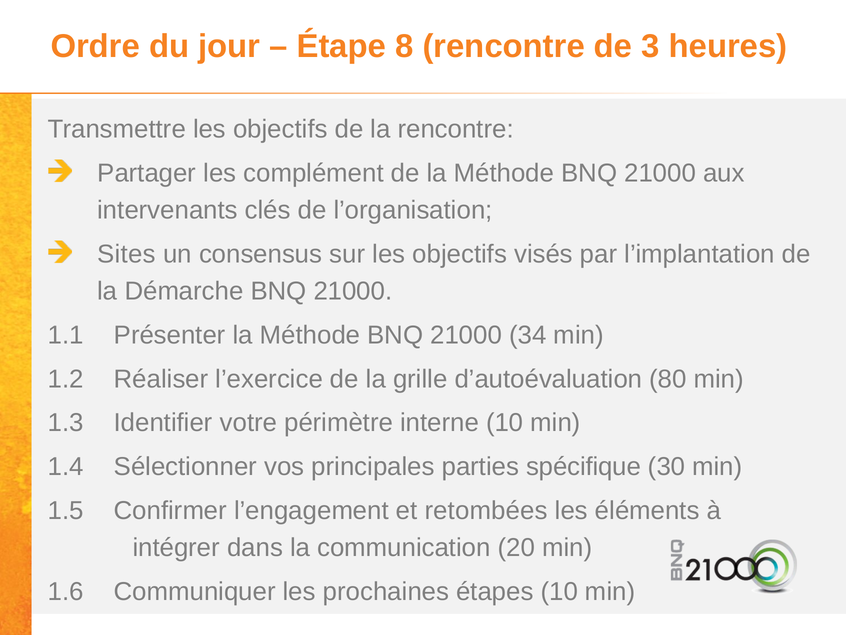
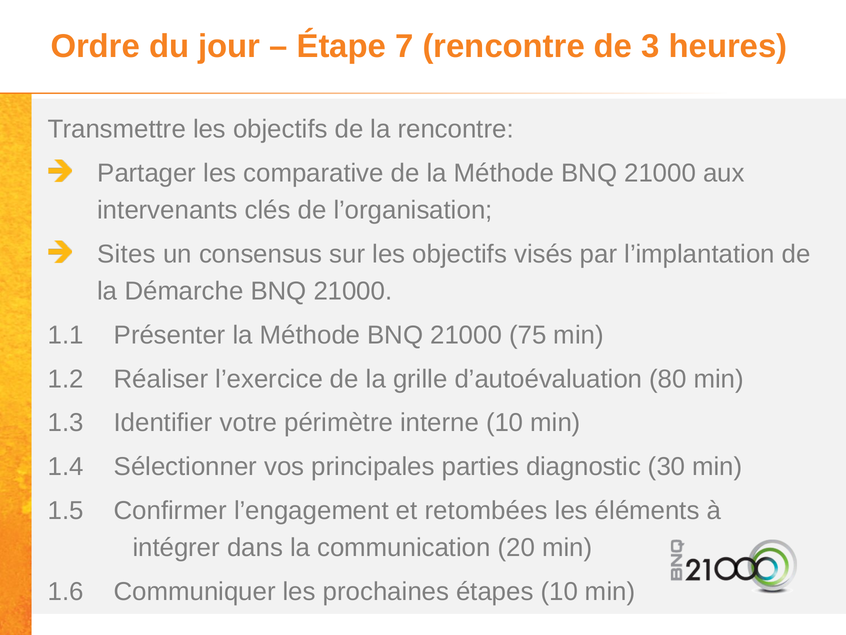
8: 8 -> 7 (404, 46)
complément: complément -> comparative (314, 173)
34: 34 -> 75 (528, 335)
spécifique: spécifique -> diagnostic (584, 466)
